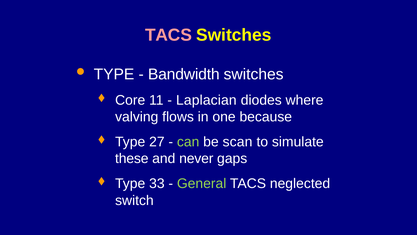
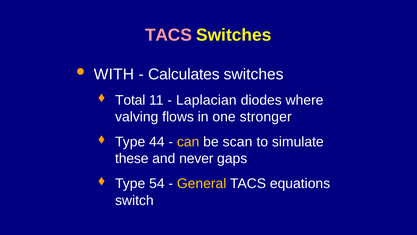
TYPE: TYPE -> WITH (114, 74)
Bandwidth: Bandwidth -> Calculates (184, 74)
Core: Core -> Total (130, 100)
because: because -> stronger (266, 117)
27: 27 -> 44 (157, 142)
can colour: light green -> yellow (188, 142)
33: 33 -> 54 (157, 183)
General colour: light green -> yellow (202, 183)
neglected: neglected -> equations (300, 183)
